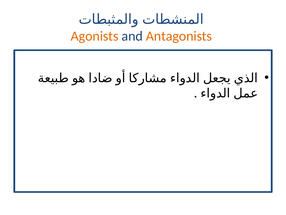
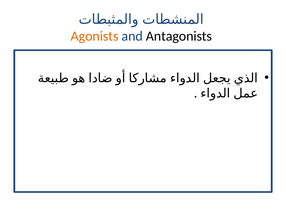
Antagonists colour: orange -> black (179, 36)
